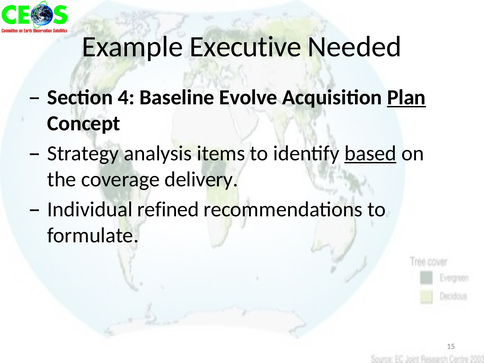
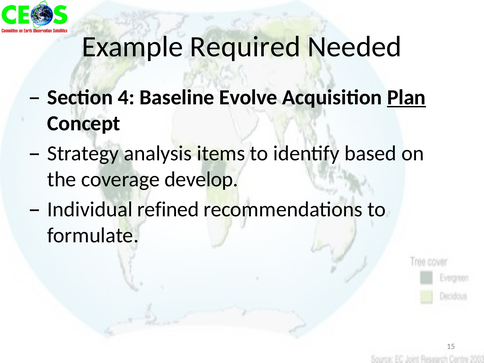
Executive: Executive -> Required (245, 47)
based underline: present -> none (370, 153)
delivery: delivery -> develop (201, 179)
